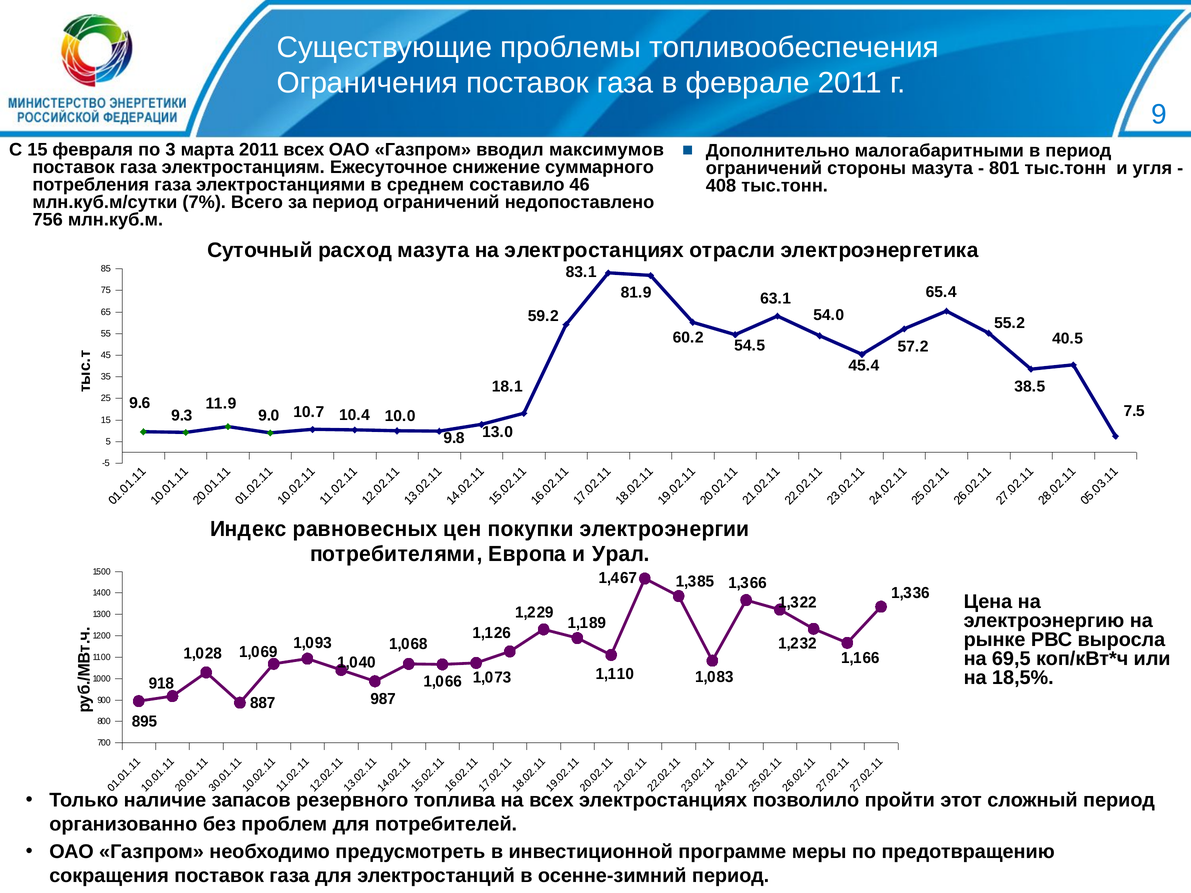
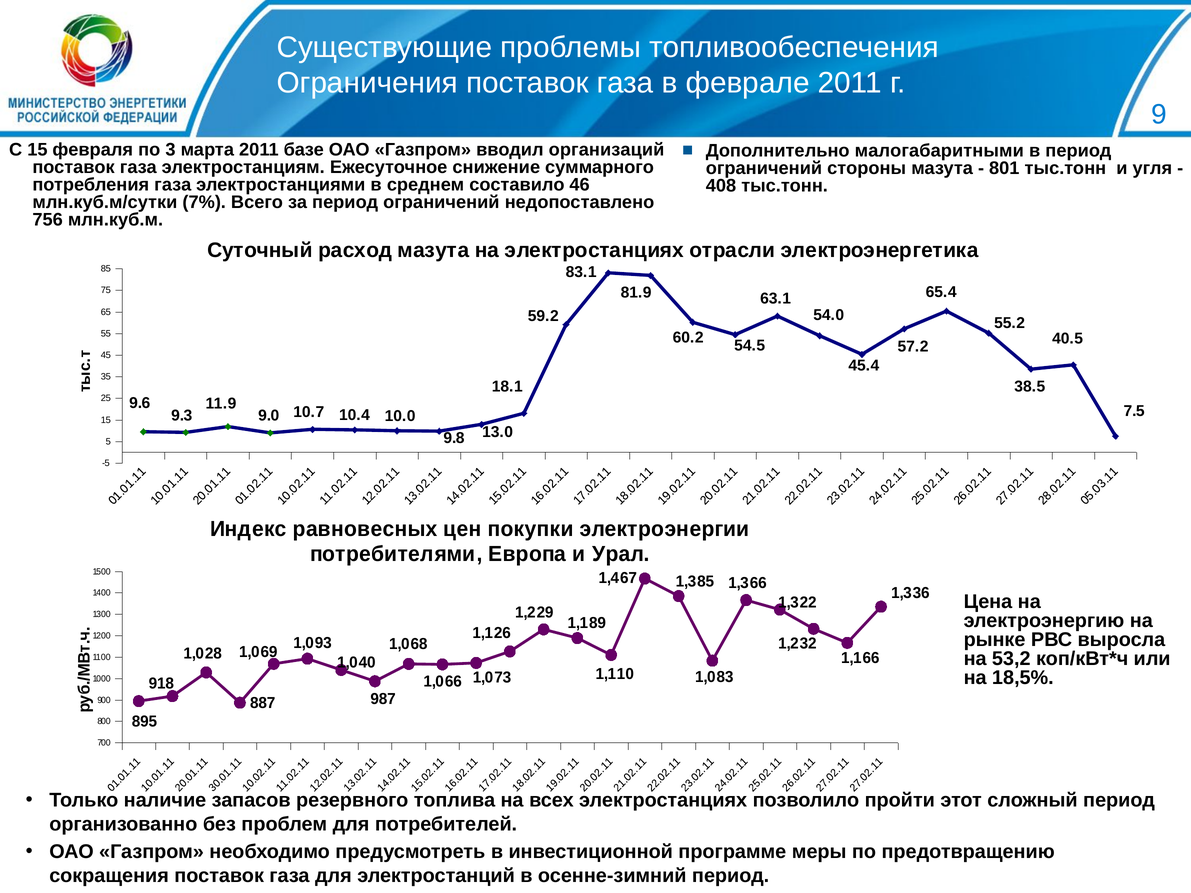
2011 всех: всех -> базе (304, 150)
максимумов: максимумов -> организаций (607, 150)
69,5: 69,5 -> 53,2 (1011, 659)
